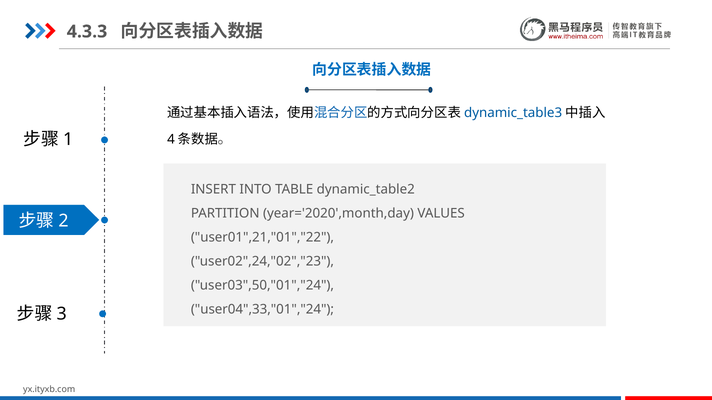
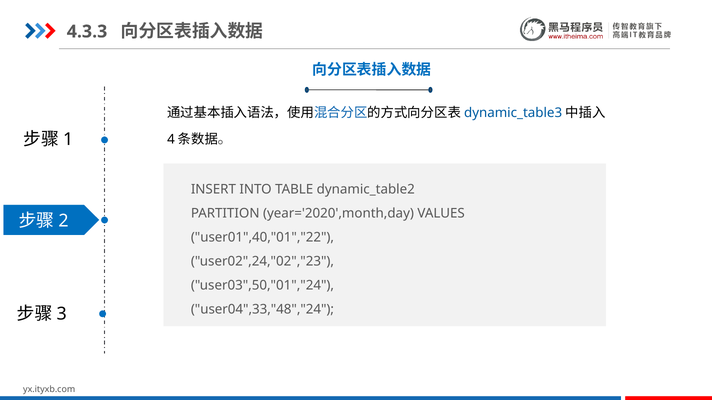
user01",21,"01","22: user01",21,"01","22 -> user01",40,"01","22 (262, 238)
user04",33,"01","24: user04",33,"01","24 -> user04",33,"48","24 (262, 310)
